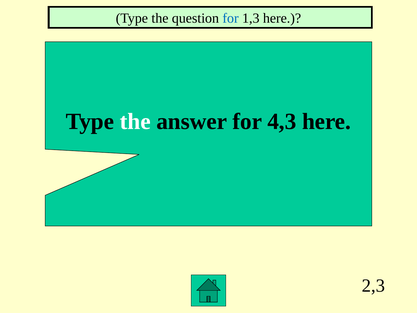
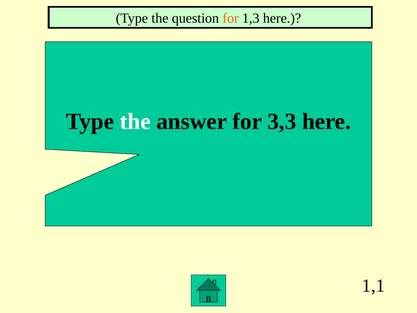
for colour: blue -> orange (231, 18)
4,3: 4,3 -> 3,3 (282, 121)
2,3: 2,3 -> 1,1 (374, 286)
